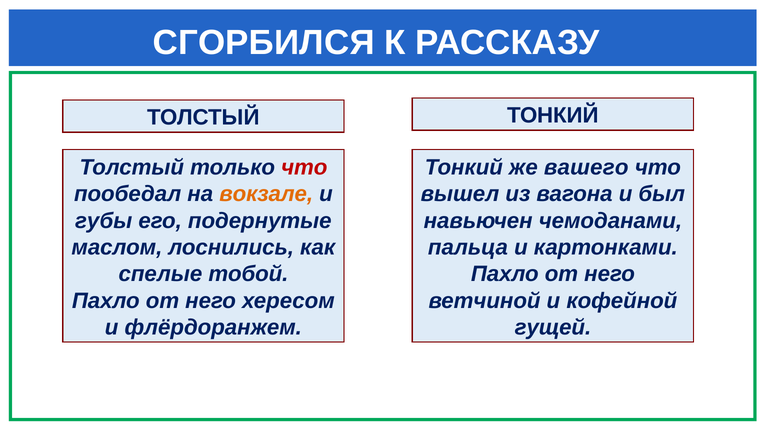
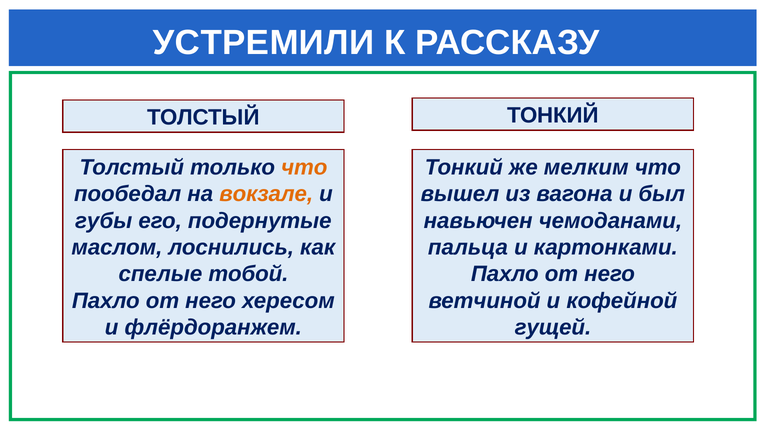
СГОРБИЛСЯ: СГОРБИЛСЯ -> УСТРЕМИЛИ (264, 43)
что colour: red -> orange (304, 167)
вашего: вашего -> мелким (586, 167)
